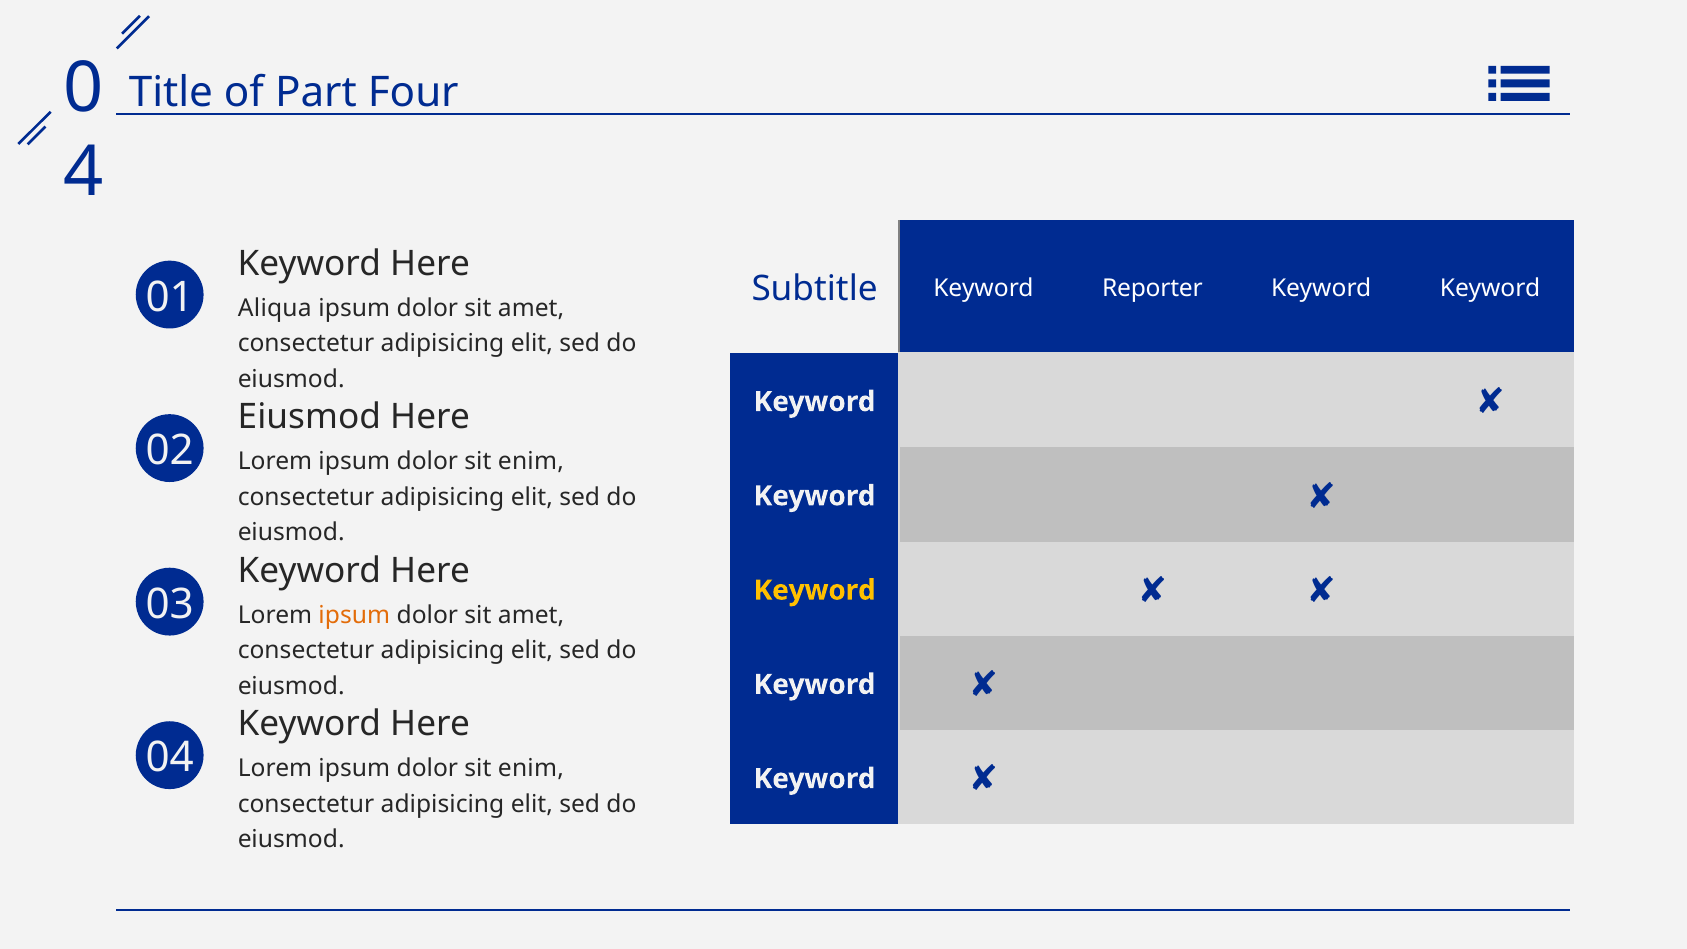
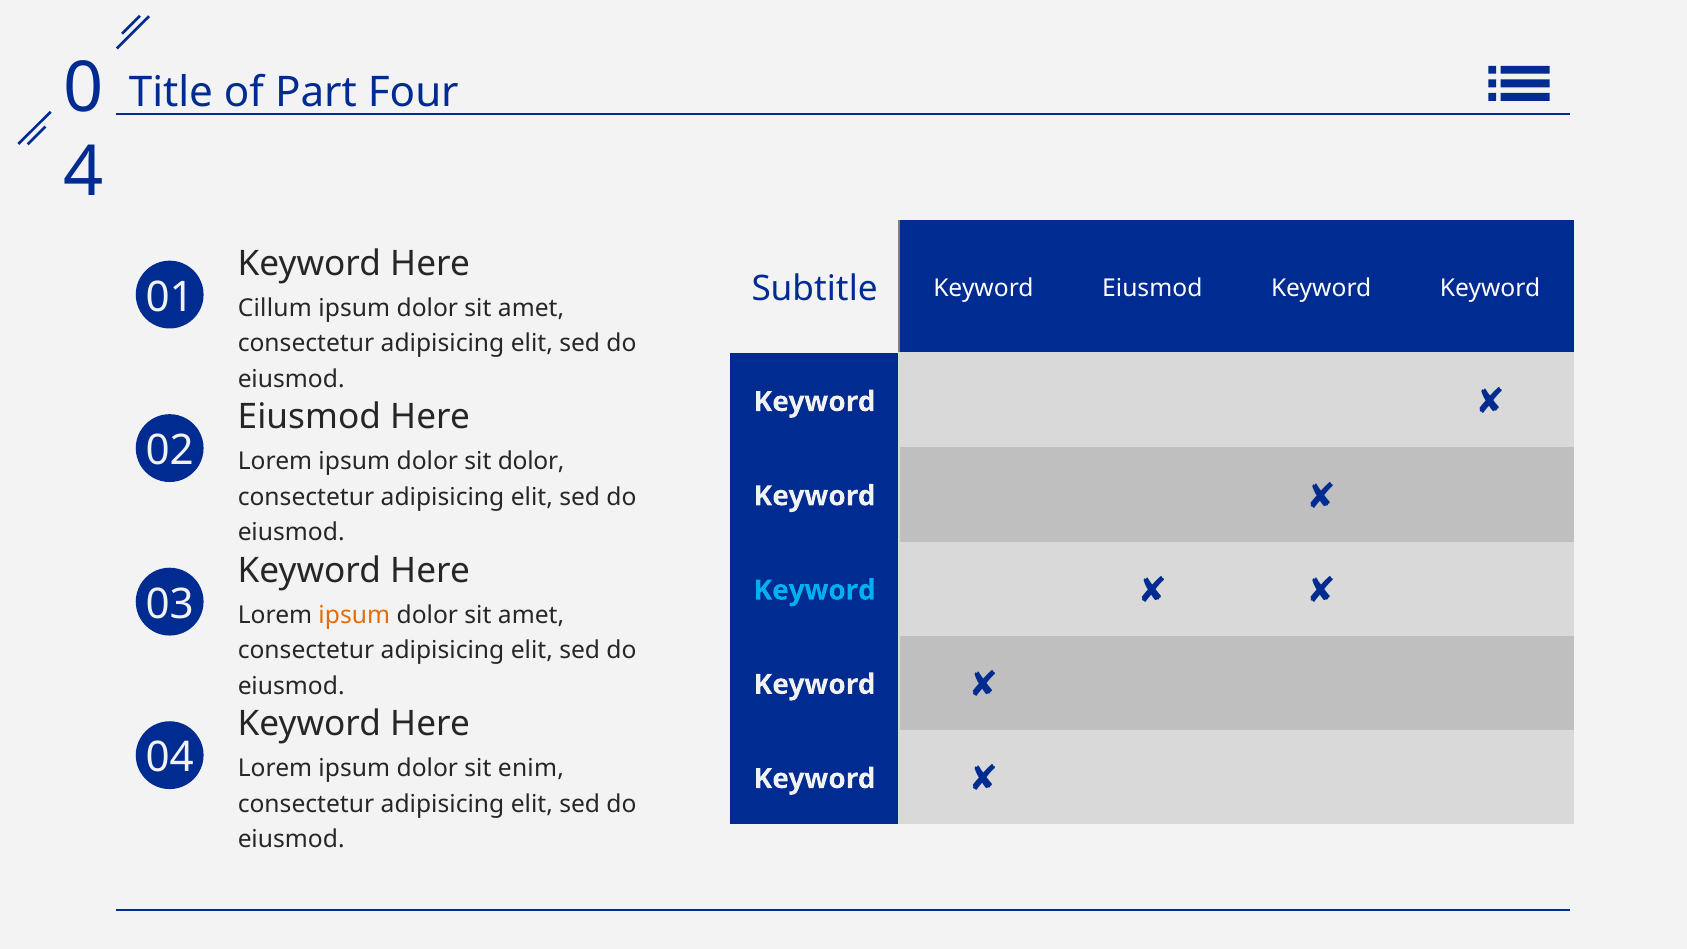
Keyword Reporter: Reporter -> Eiusmod (1152, 288)
Aliqua: Aliqua -> Cillum (275, 308)
enim: enim -> dolor (531, 462)
Keyword colour: yellow -> light blue (815, 590)
